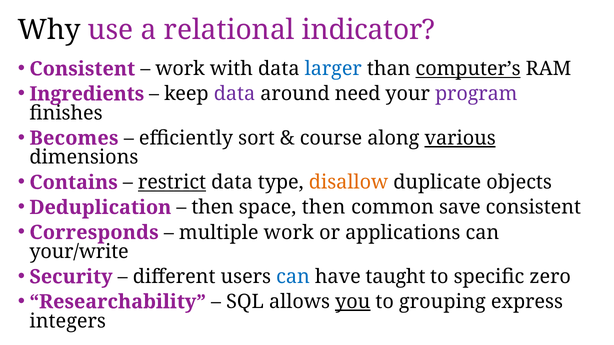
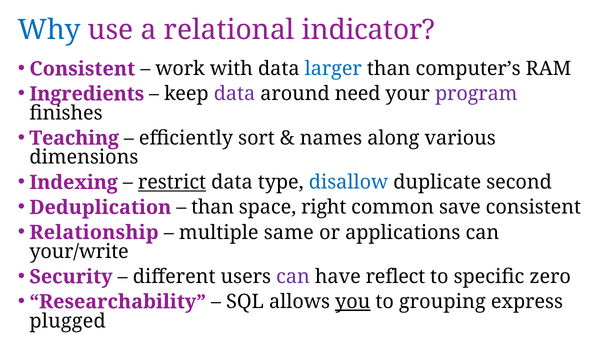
Why colour: black -> blue (49, 30)
computer’s underline: present -> none (468, 69)
Becomes: Becomes -> Teaching (74, 138)
course: course -> names (331, 138)
various underline: present -> none (460, 138)
Contains: Contains -> Indexing (74, 183)
disallow colour: orange -> blue (348, 183)
objects: objects -> second (519, 183)
then: then -> than (213, 208)
space then: then -> right (324, 208)
Corresponds: Corresponds -> Relationship (94, 233)
multiple work: work -> same (289, 233)
can colour: blue -> purple (293, 277)
taught: taught -> reflect (395, 277)
integers: integers -> plugged (68, 321)
